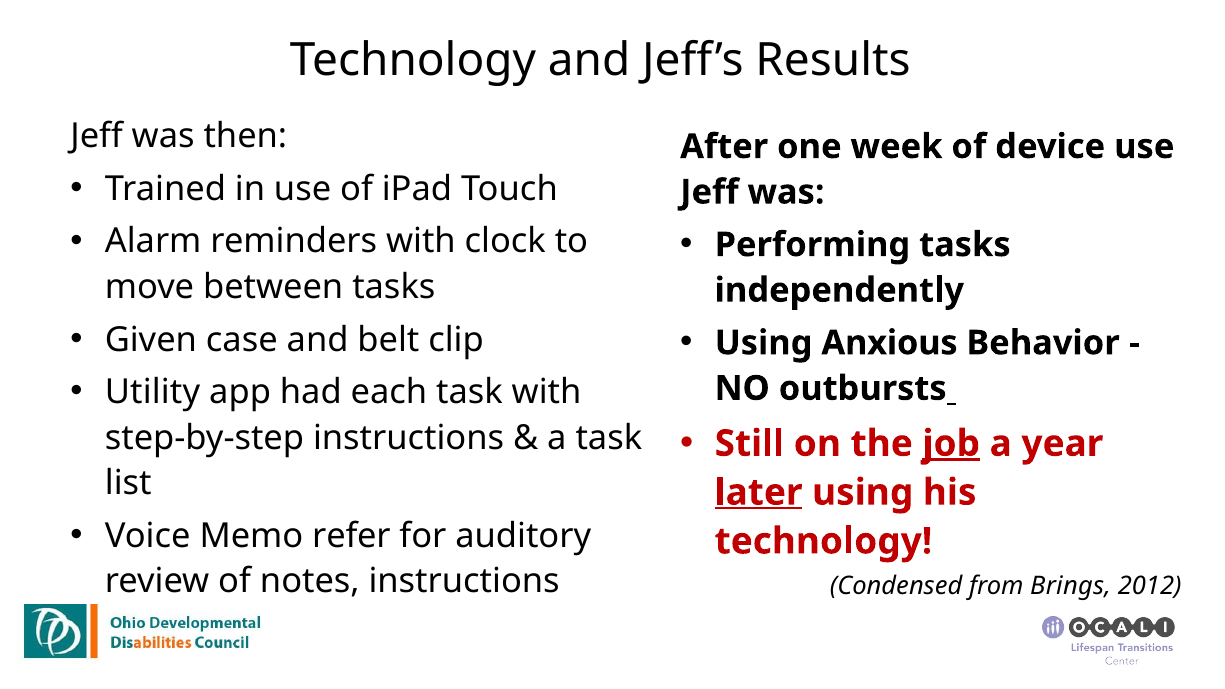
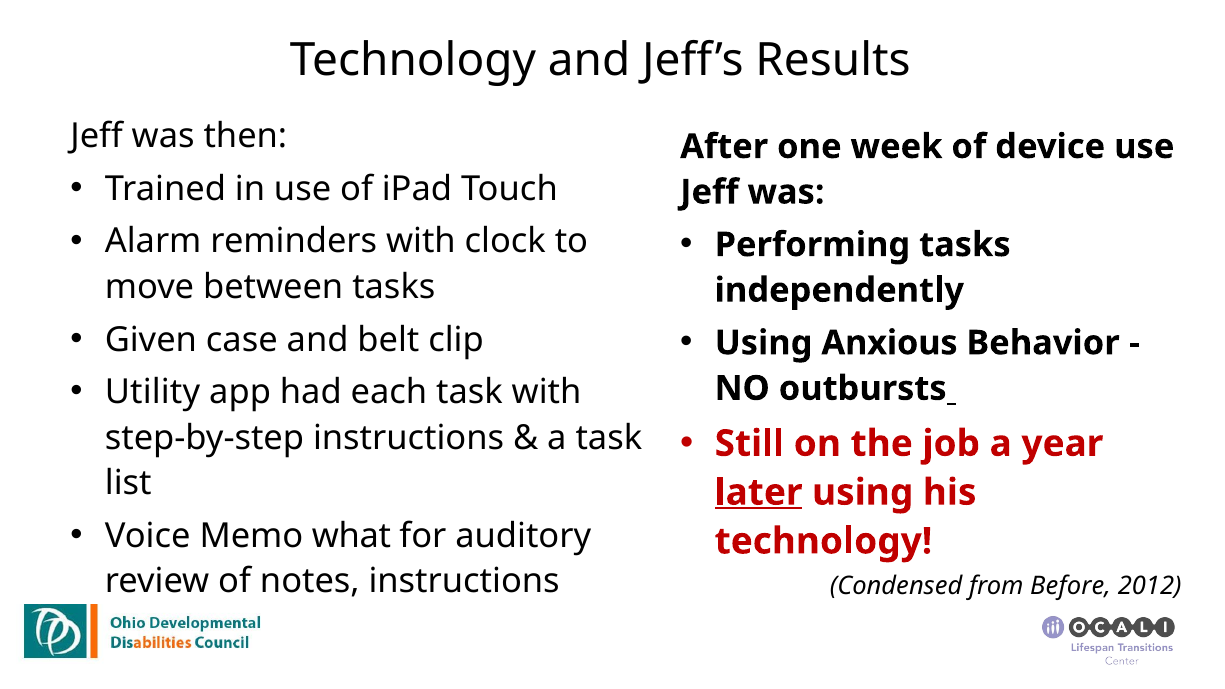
job underline: present -> none (951, 444)
refer: refer -> what (352, 536)
Brings: Brings -> Before (1071, 586)
